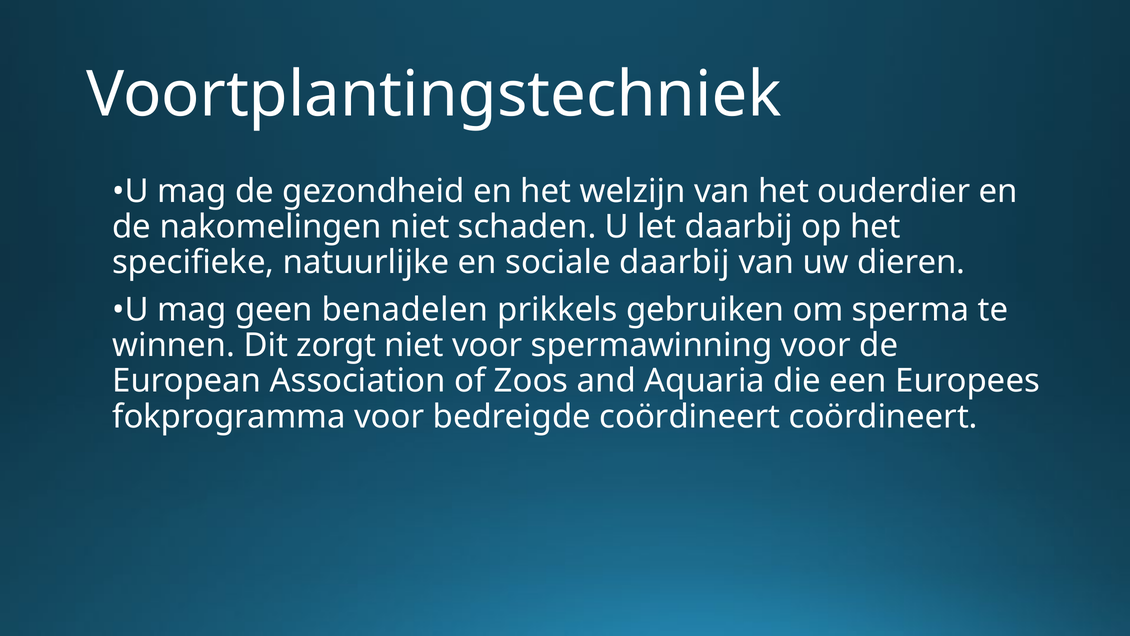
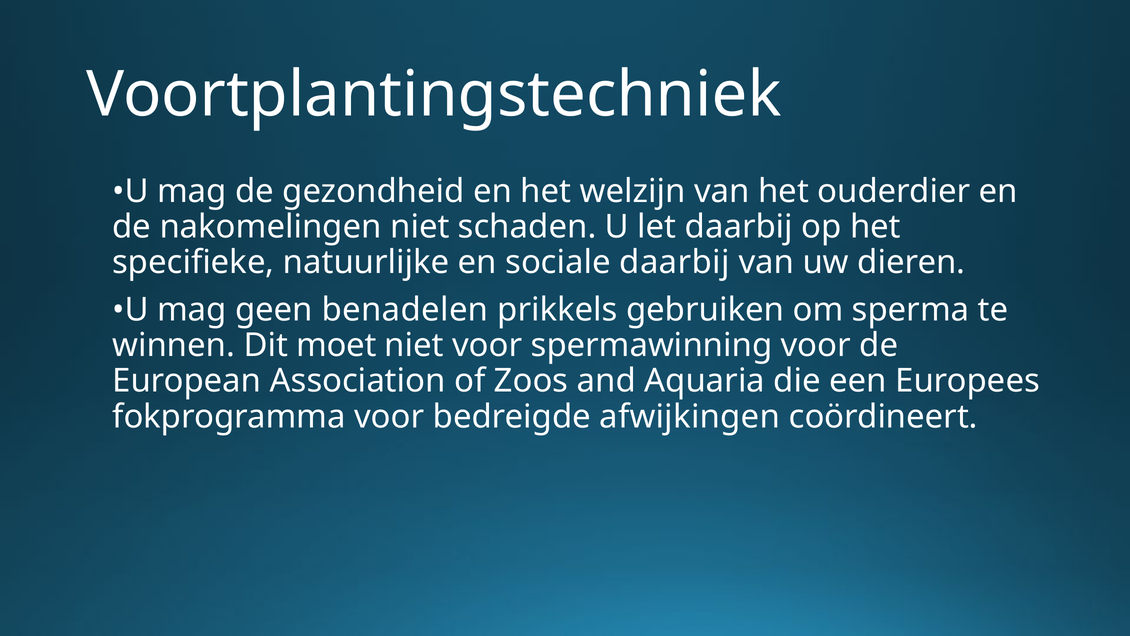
zorgt: zorgt -> moet (336, 345)
bedreigde coördineert: coördineert -> afwijkingen (690, 416)
